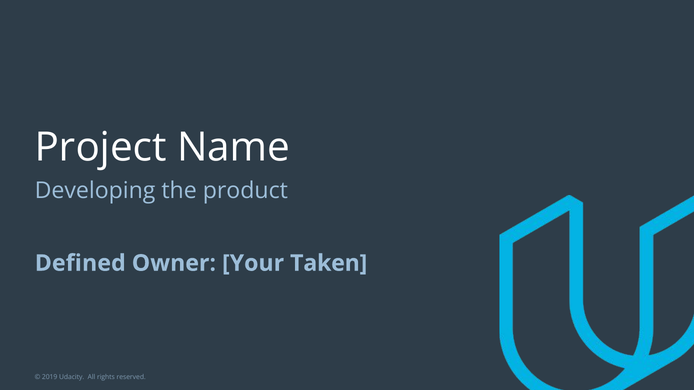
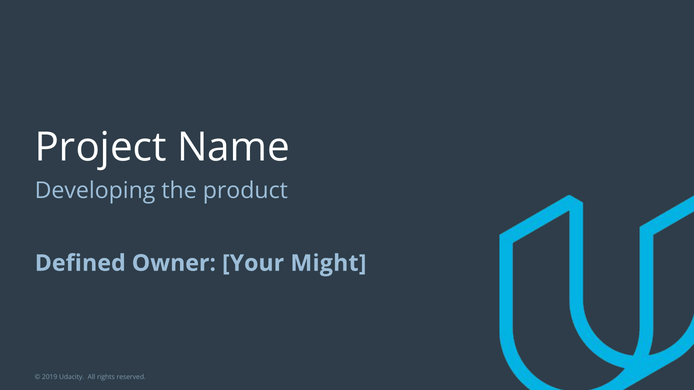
Taken: Taken -> Might (328, 263)
